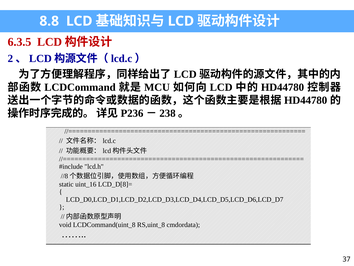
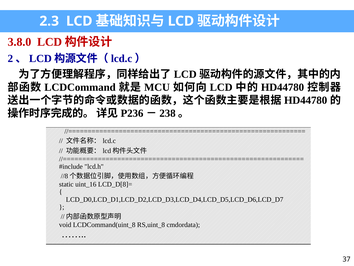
8.8: 8.8 -> 2.3 (49, 21)
6.3.5: 6.3.5 -> 3.8.0 (19, 42)
